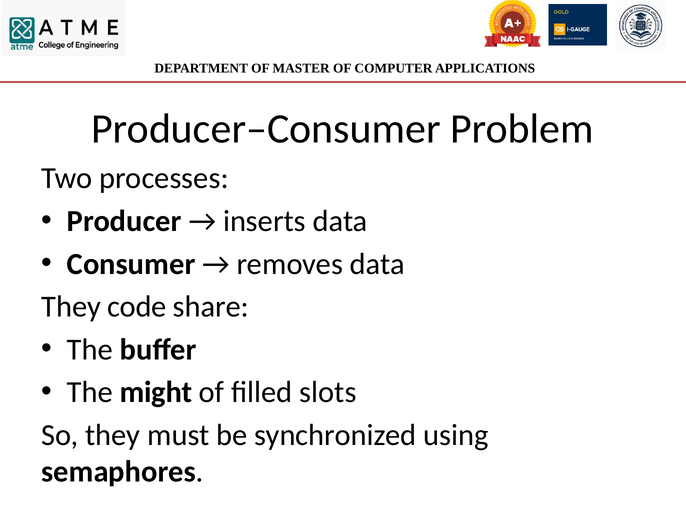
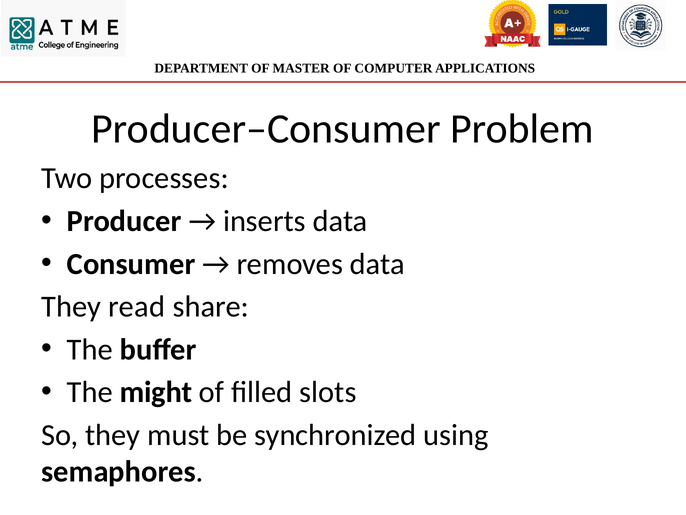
code: code -> read (137, 306)
